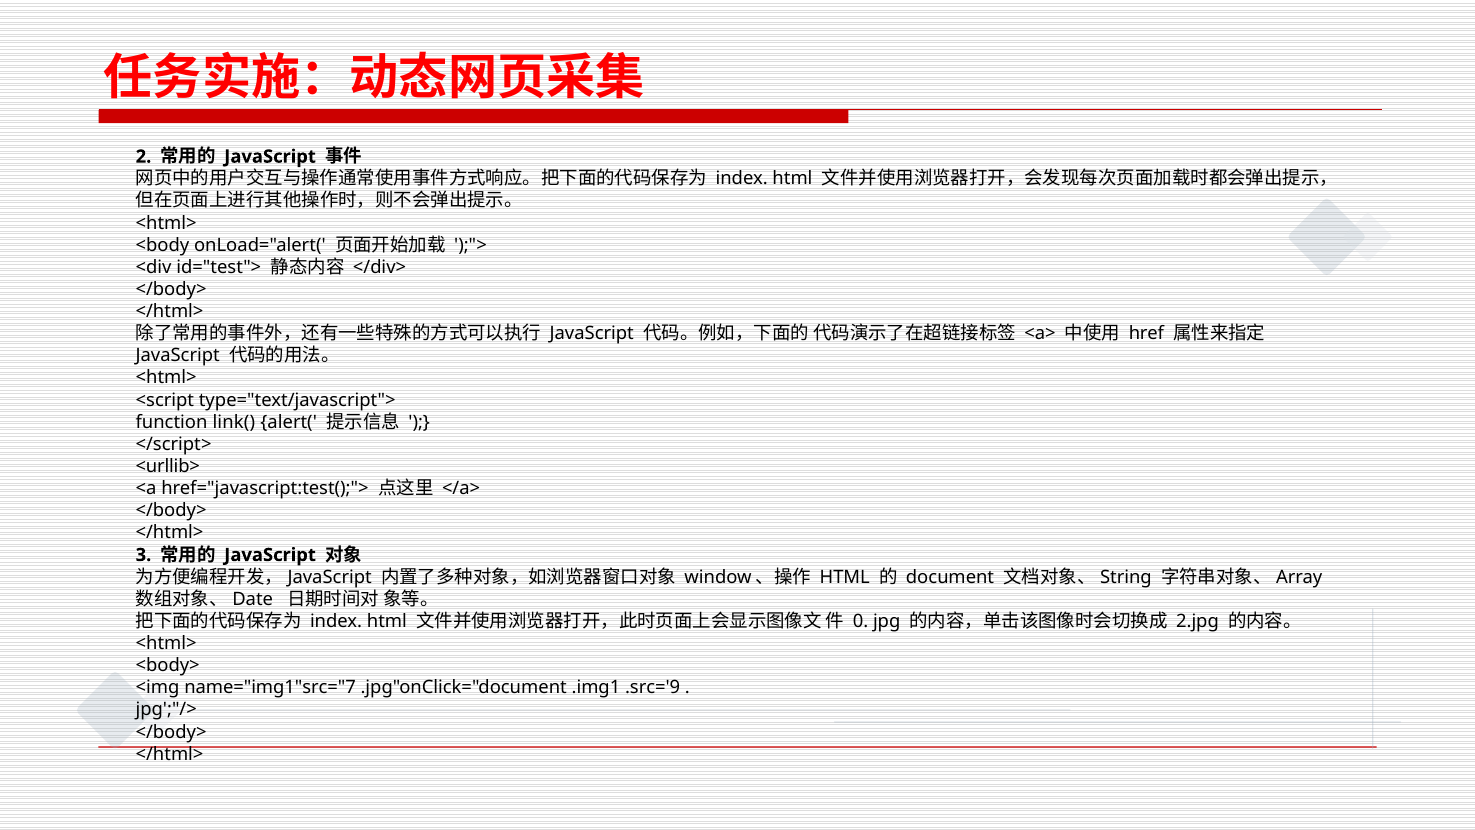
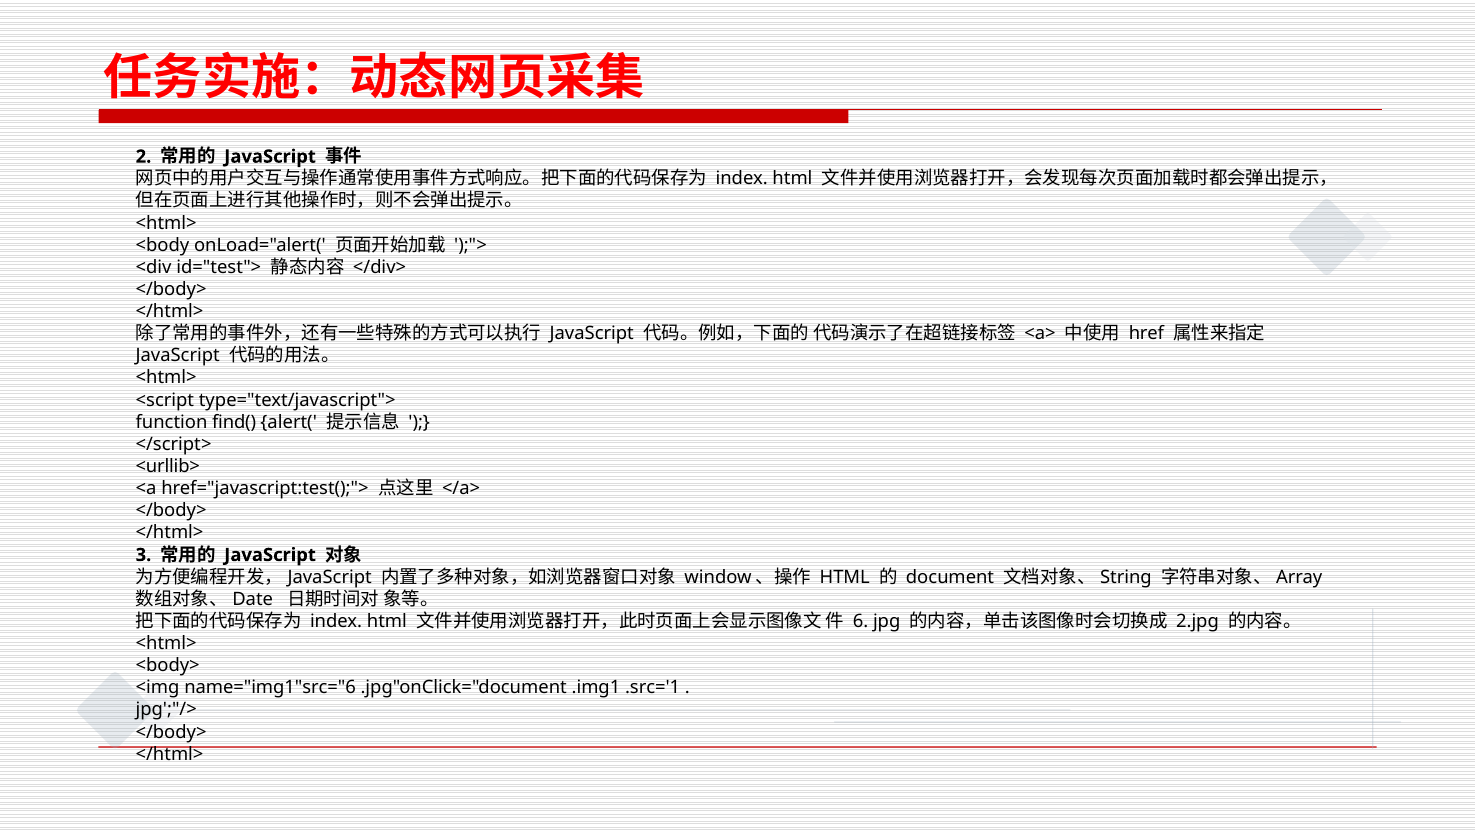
link(: link( -> find( (234, 422)
0: 0 -> 6 (861, 621)
name="img1"src="7: name="img1"src="7 -> name="img1"src="6 (270, 687)
.src='9: .src='9 -> .src='1 (653, 687)
